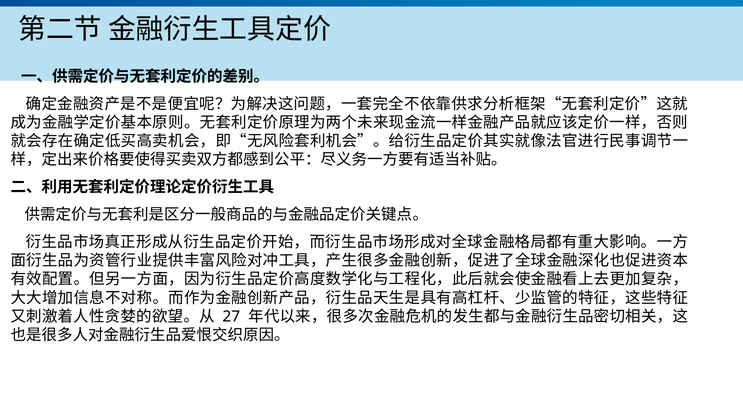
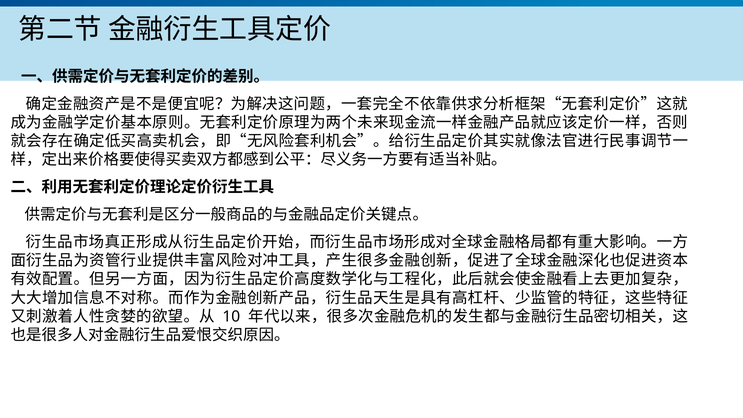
27: 27 -> 10 (231, 316)
